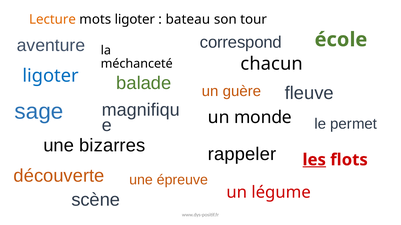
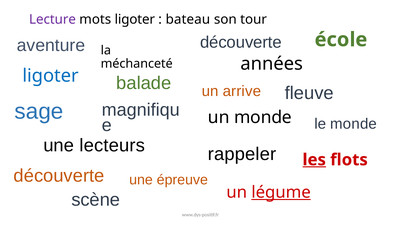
Lecture colour: orange -> purple (52, 19)
correspond: correspond -> découverte (241, 43)
chacun: chacun -> années (272, 64)
guère: guère -> arrive (242, 92)
le permet: permet -> monde (354, 124)
bizarres: bizarres -> lecteurs (112, 146)
légume underline: none -> present (281, 193)
